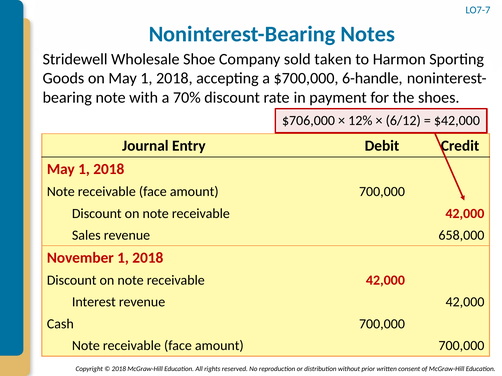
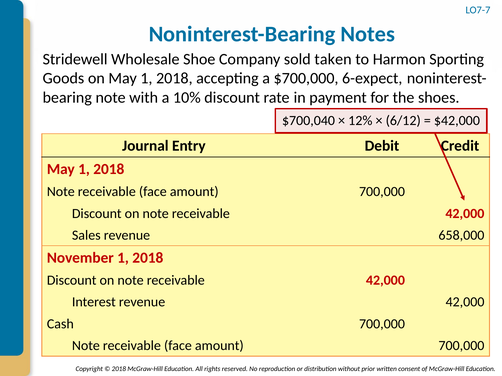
6-handle: 6-handle -> 6-expect (372, 78)
70%: 70% -> 10% (187, 98)
$706,000: $706,000 -> $700,040 (308, 121)
